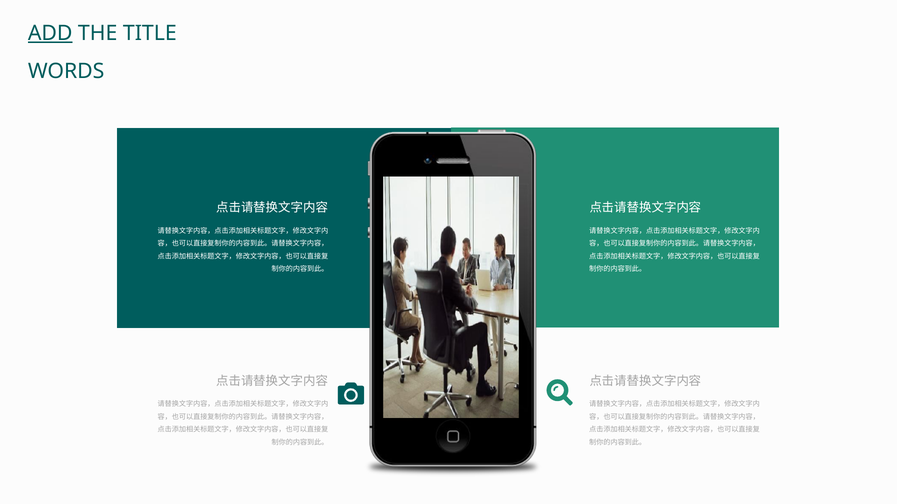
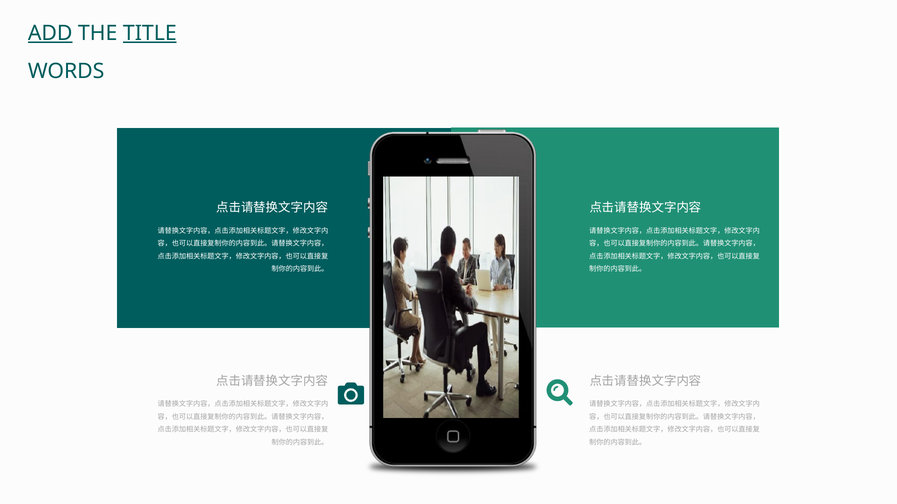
TITLE underline: none -> present (150, 33)
